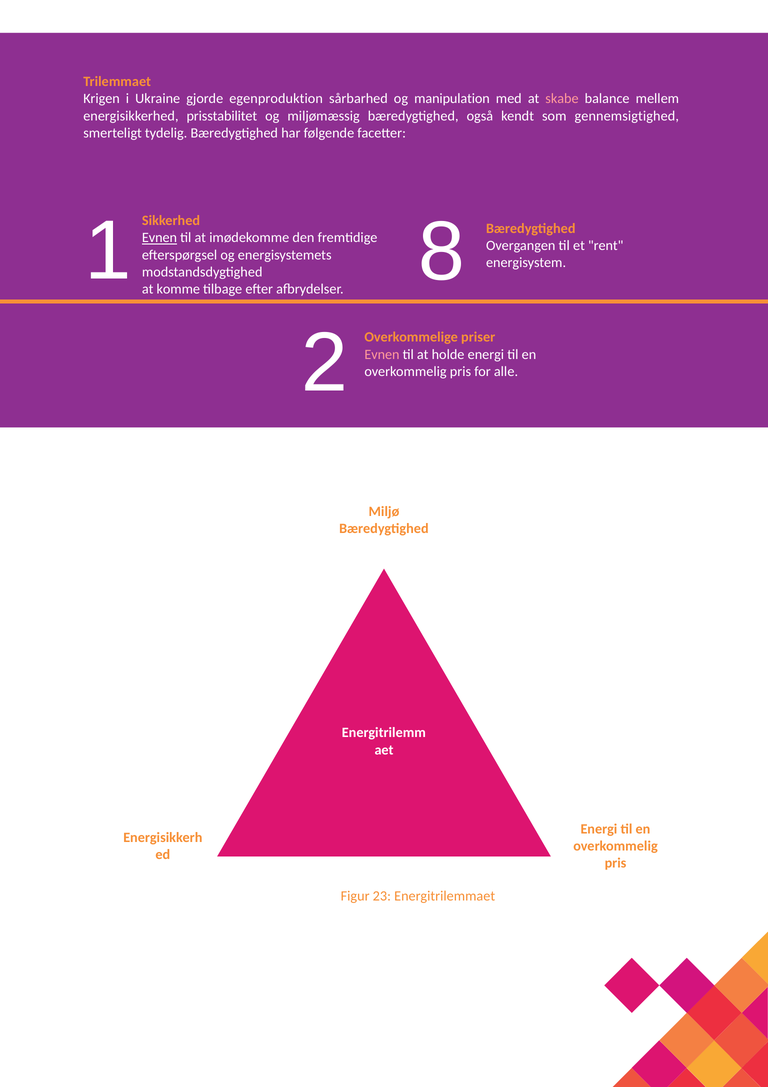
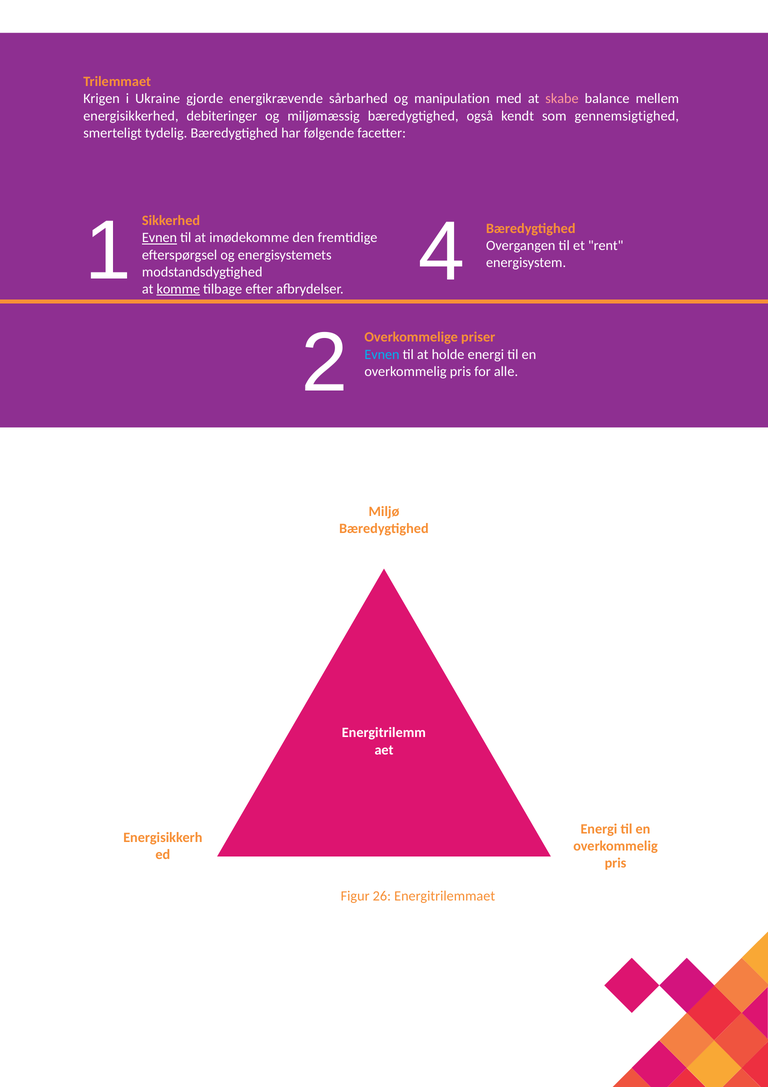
egenproduktion: egenproduktion -> energikrævende (276, 99)
prisstabilitet: prisstabilitet -> debiteringer (222, 116)
8: 8 -> 4 (441, 252)
komme underline: none -> present (178, 289)
Evnen colour: pink -> light blue (382, 354)
23: 23 -> 26 (382, 895)
